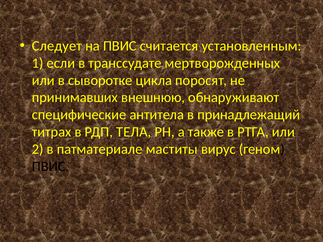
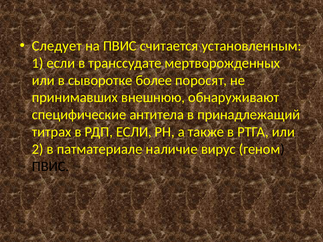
цикла: цикла -> более (154, 80)
РДП ТЕЛА: ТЕЛА -> ЕСЛИ (134, 132)
маститы: маститы -> наличие (172, 149)
